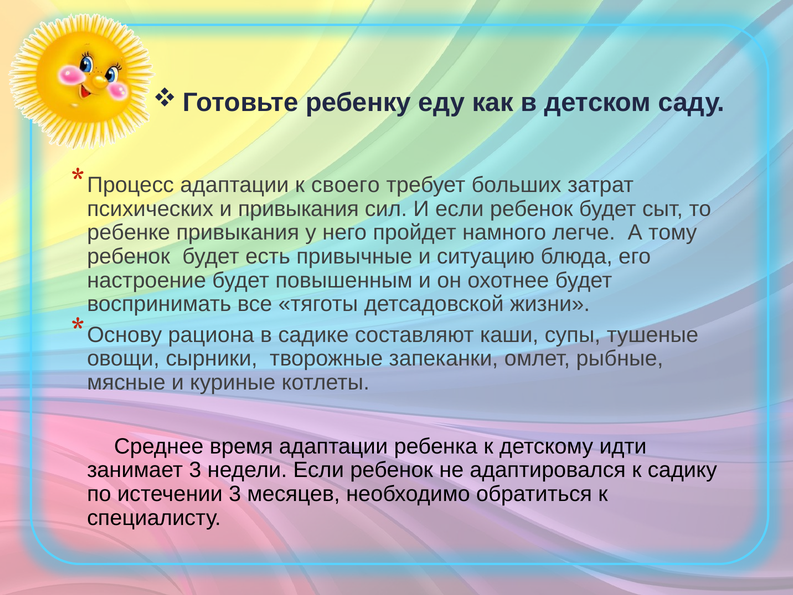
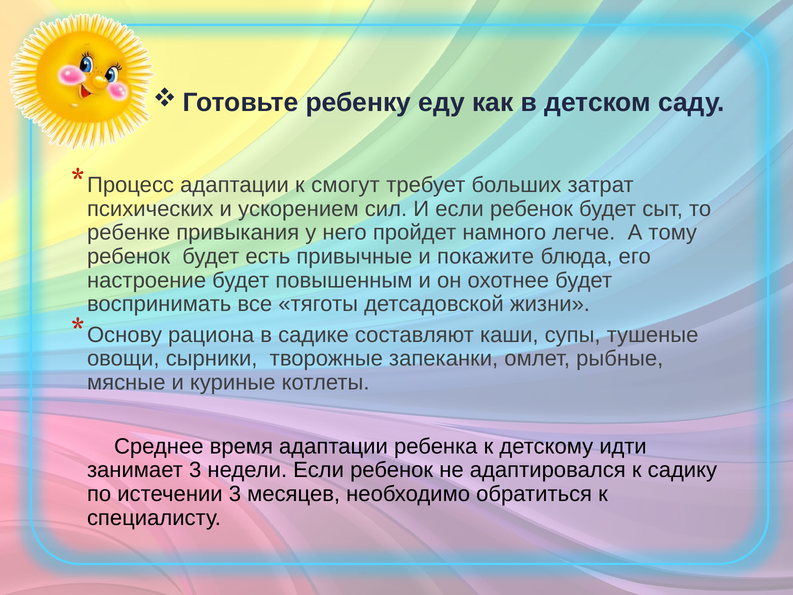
своего: своего -> смогут (345, 185)
и привыкания: привыкания -> ускорением (298, 209)
ситуацию: ситуацию -> покажите (486, 256)
